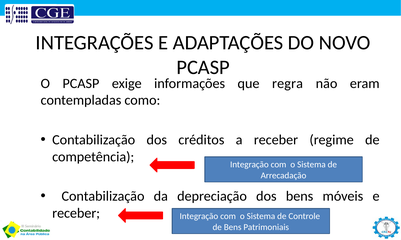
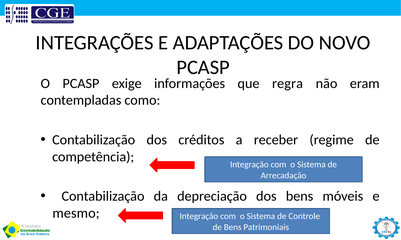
receber: receber -> mesmo (76, 214)
